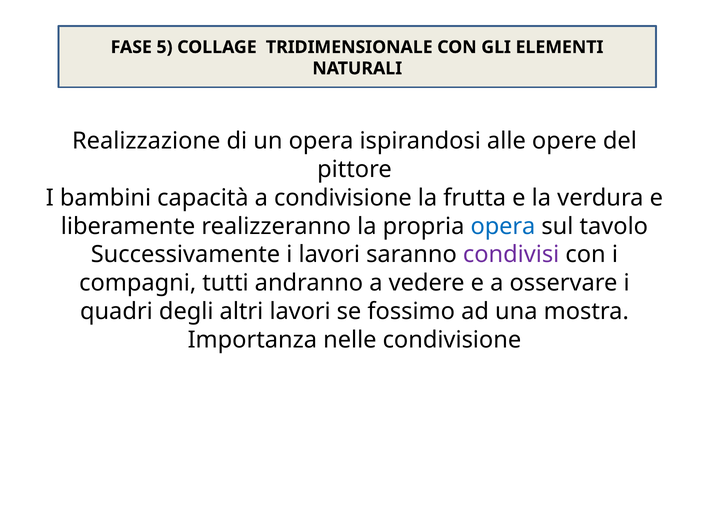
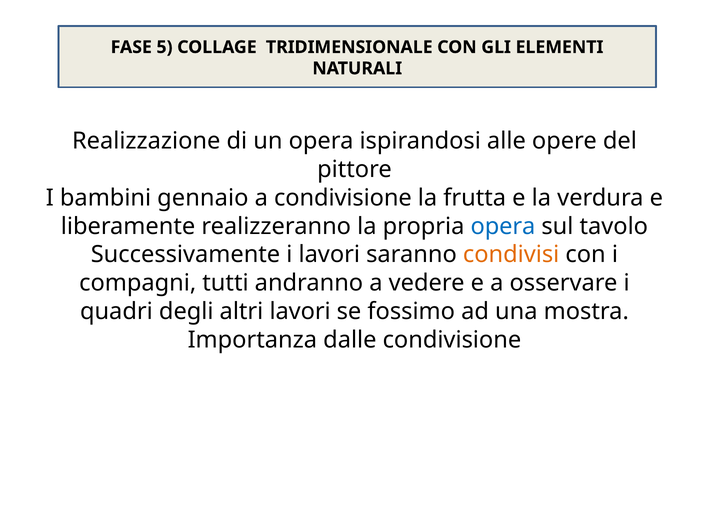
capacità: capacità -> gennaio (203, 198)
condivisi colour: purple -> orange (511, 255)
nelle: nelle -> dalle (350, 340)
